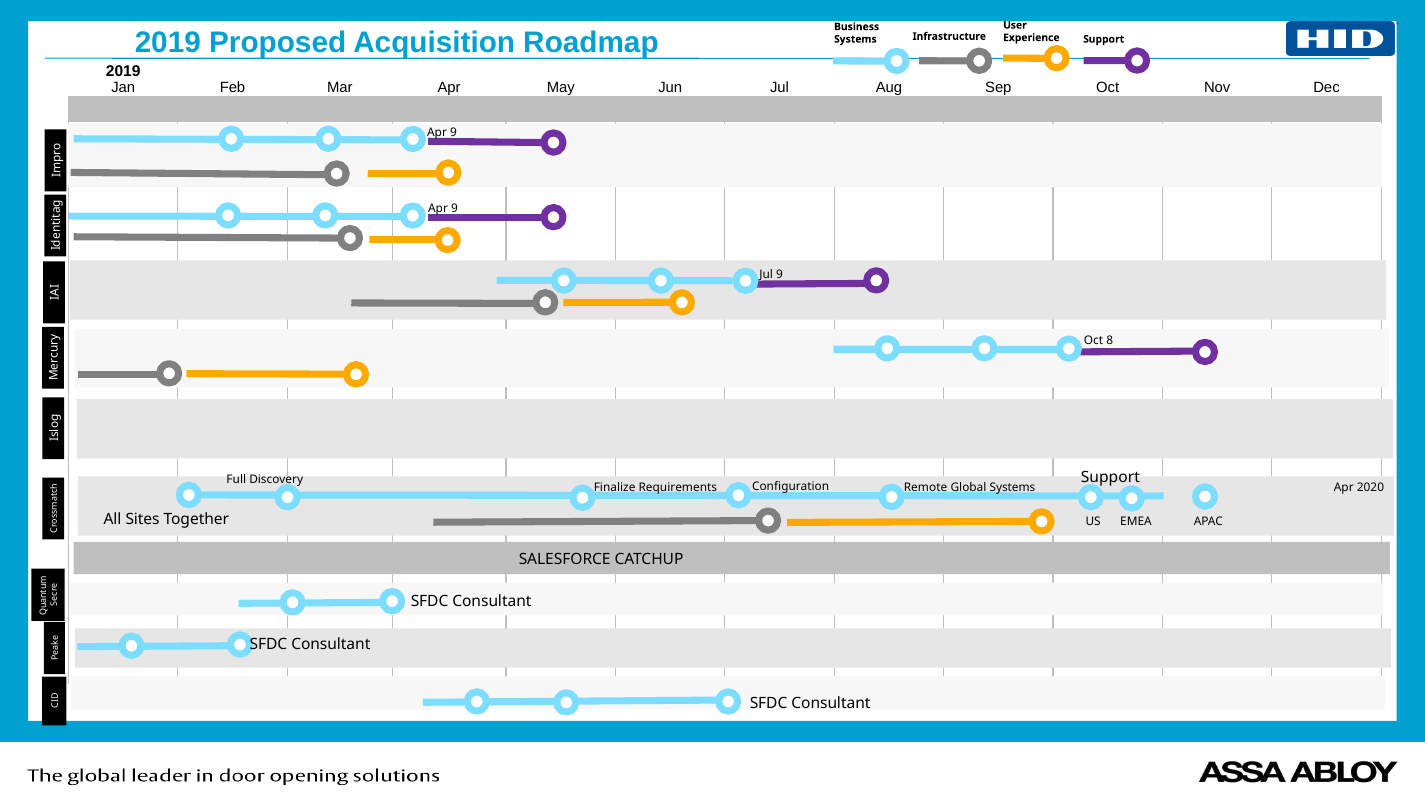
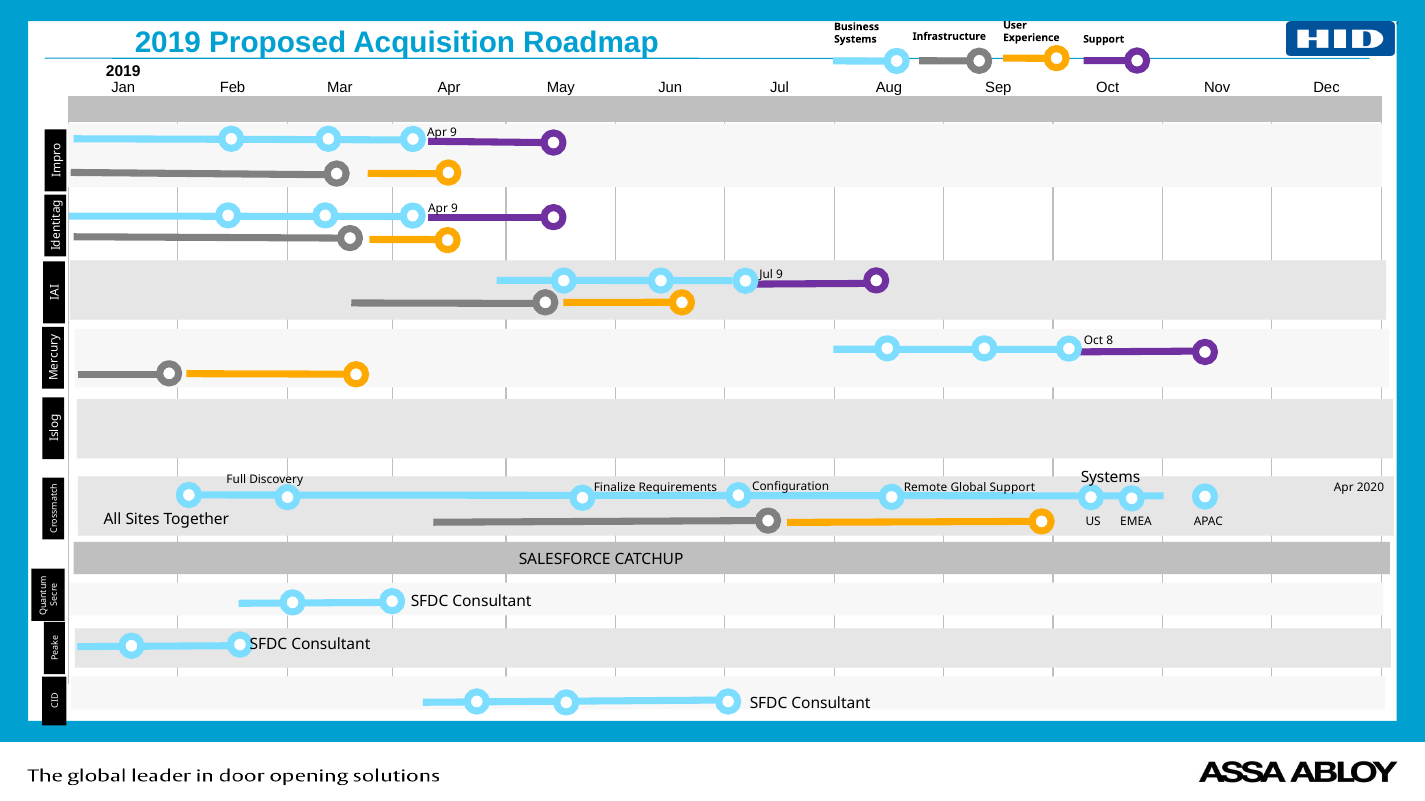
Support: Support -> Systems (1111, 478)
Global Systems: Systems -> Support (1012, 488)
